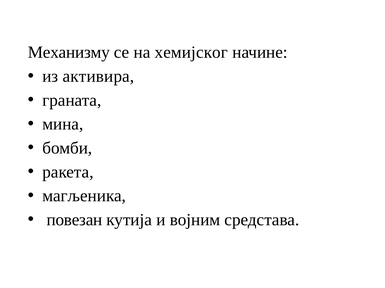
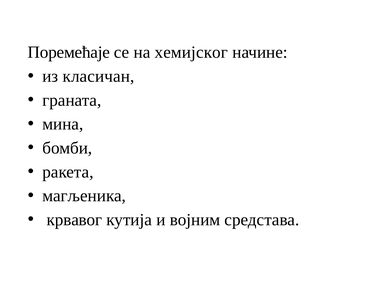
Механизму: Механизму -> Поремећаје (69, 52)
активира: активира -> класичан (99, 76)
повезан: повезан -> крвавог (74, 220)
